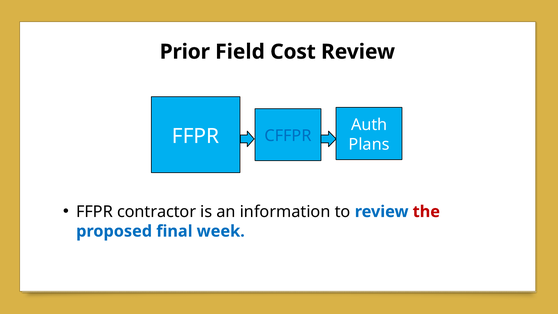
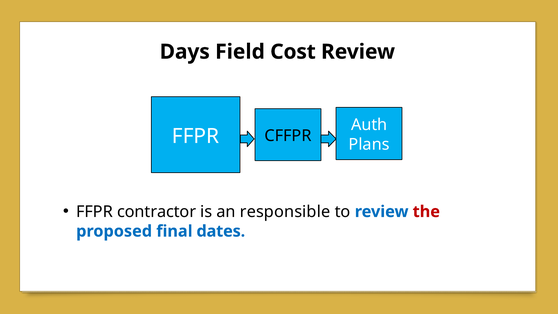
Prior: Prior -> Days (185, 52)
CFFPR colour: blue -> black (288, 136)
information: information -> responsible (285, 212)
week: week -> dates (221, 231)
